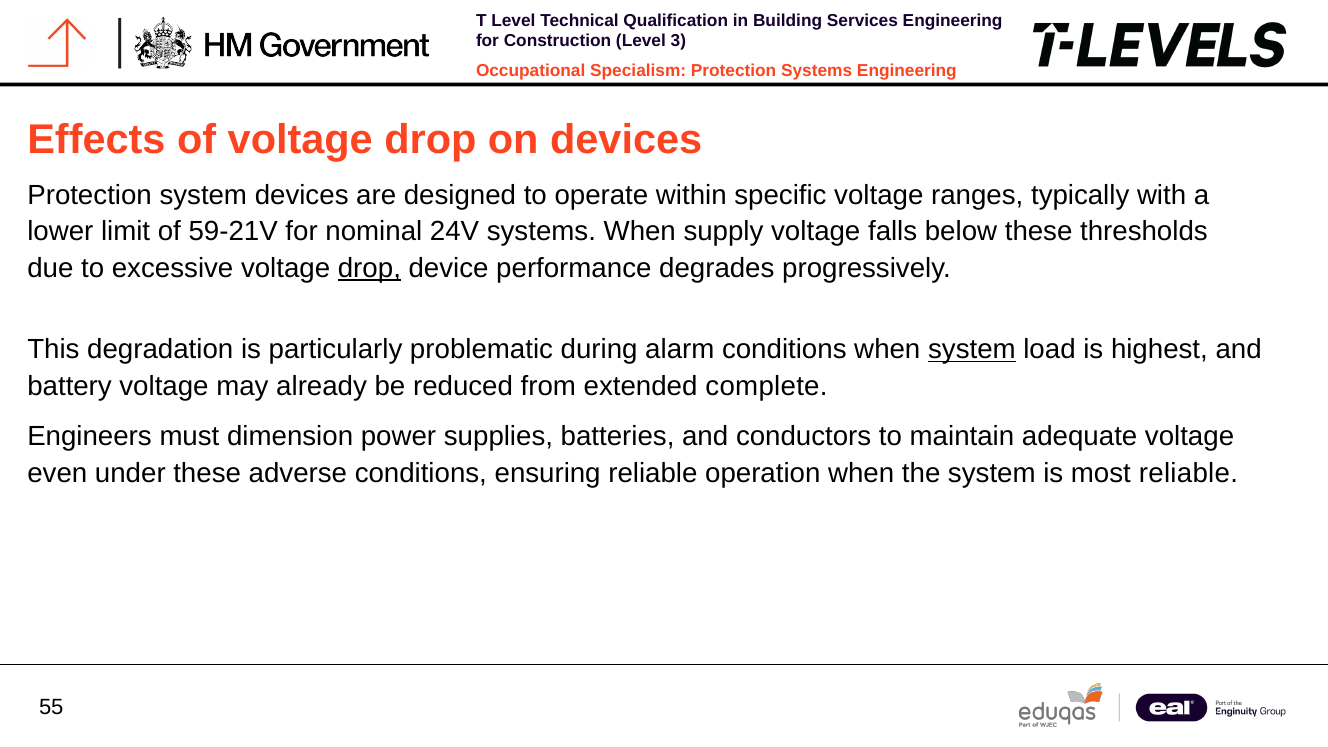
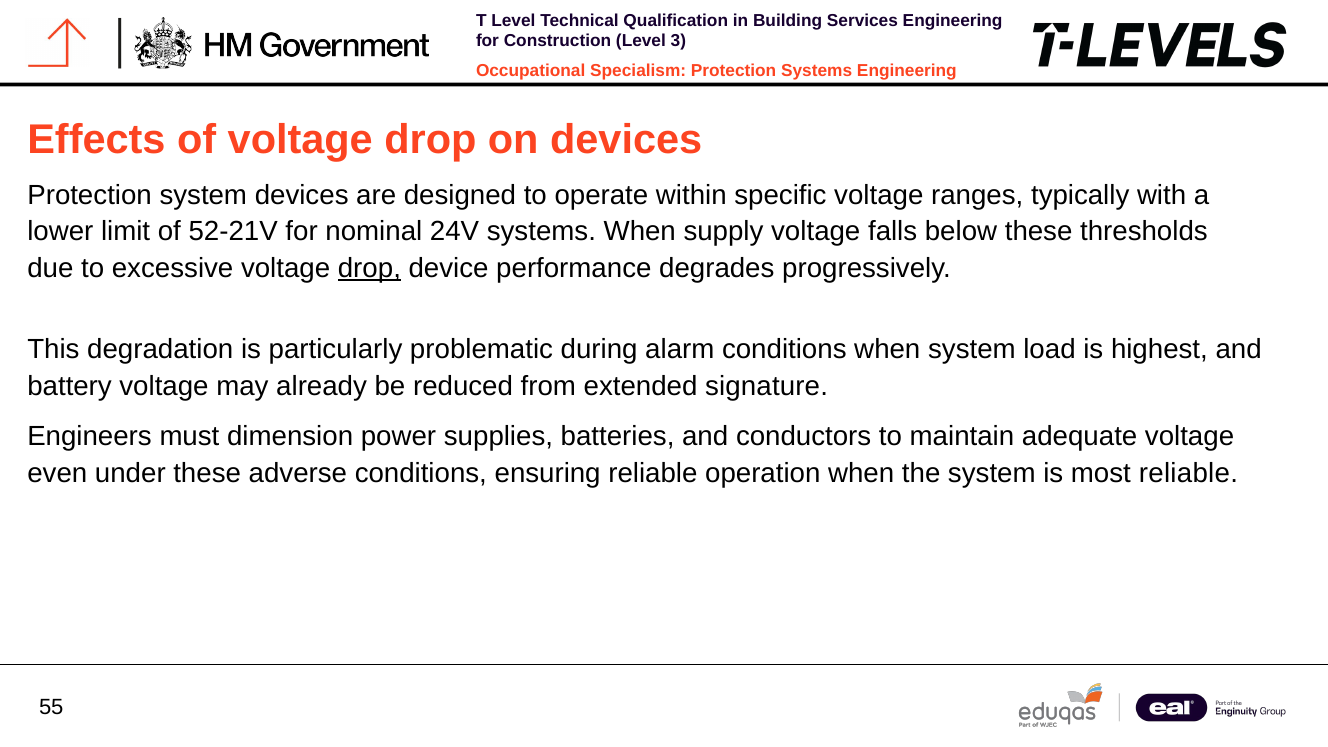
59-21V: 59-21V -> 52-21V (233, 232)
system underline: present -> none (972, 350)
complete: complete -> signature (767, 386)
